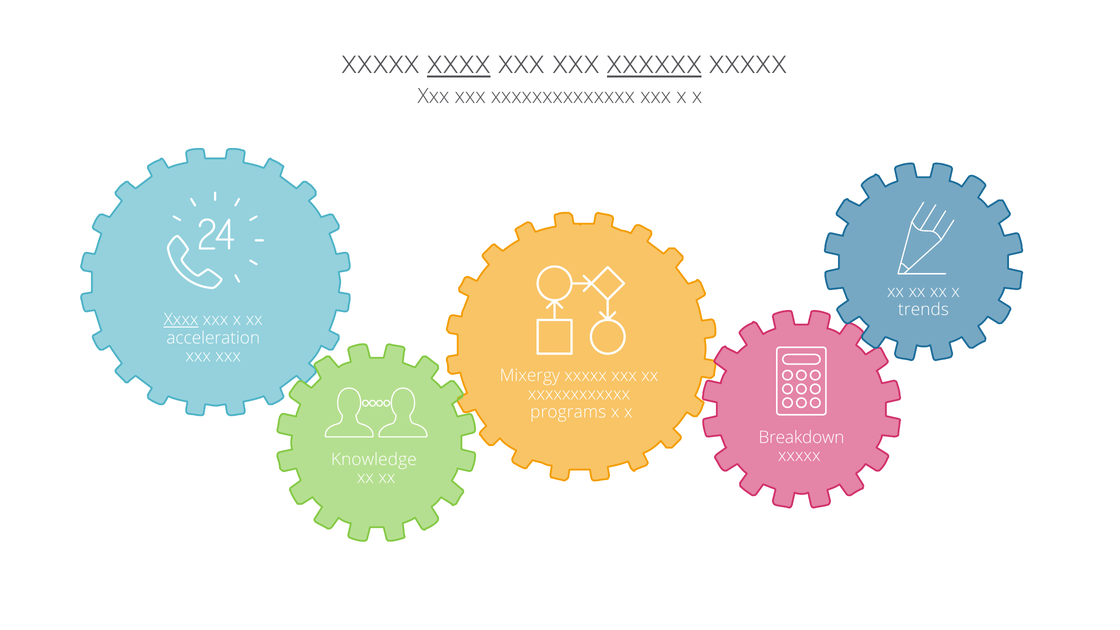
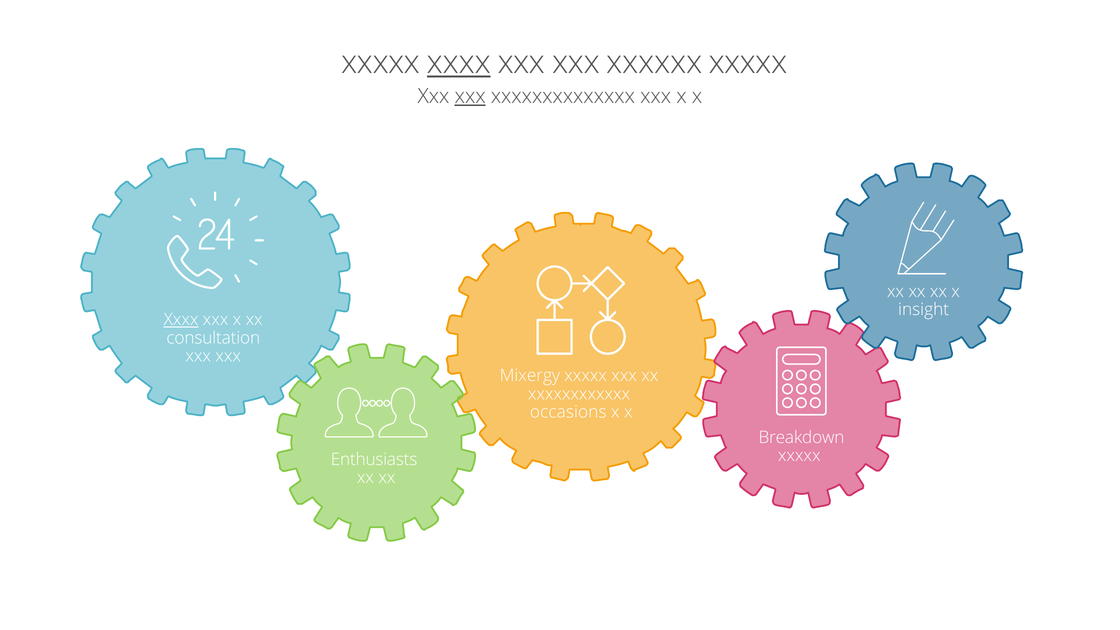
xxxxxx underline: present -> none (654, 63)
xxx underline: none -> present (470, 96)
trends: trends -> insight (924, 310)
acceleration: acceleration -> consultation (213, 338)
programs: programs -> occasions (568, 412)
Knowledge: Knowledge -> Enthusiasts (374, 459)
